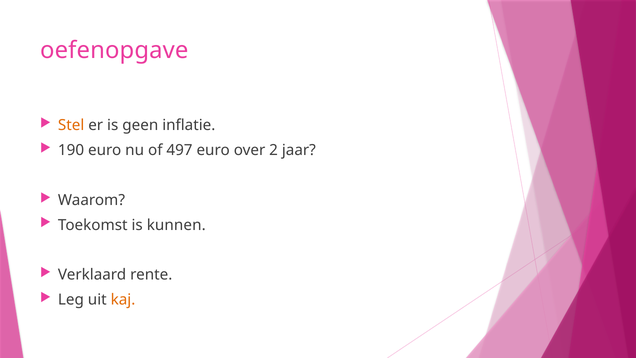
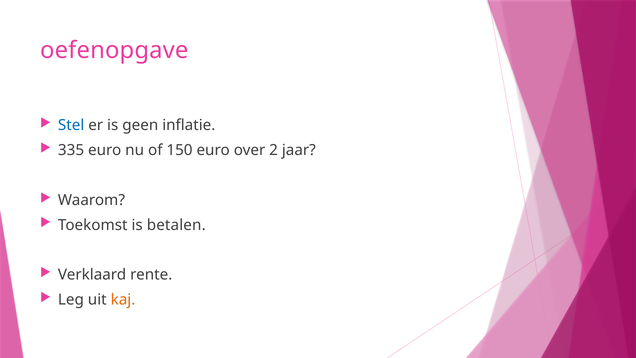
Stel colour: orange -> blue (71, 125)
190: 190 -> 335 (71, 150)
497: 497 -> 150 (180, 150)
kunnen: kunnen -> betalen (176, 225)
